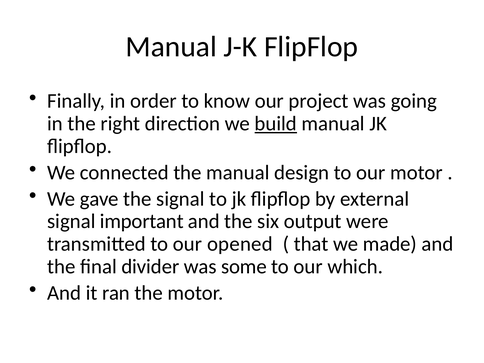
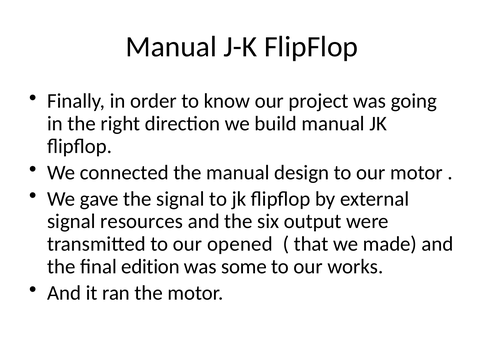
build underline: present -> none (276, 124)
important: important -> resources (142, 221)
divider: divider -> edition (150, 266)
which: which -> works (355, 266)
